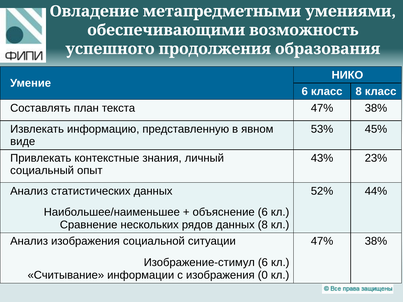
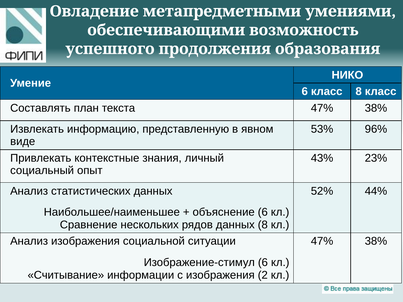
45%: 45% -> 96% (376, 129)
0: 0 -> 2 (263, 275)
